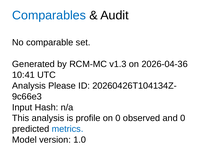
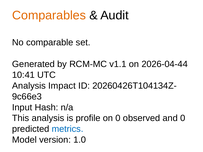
Comparables colour: blue -> orange (49, 15)
v1.3: v1.3 -> v1.1 (118, 64)
2026-04-36: 2026-04-36 -> 2026-04-44 (165, 64)
Please: Please -> Impact (62, 86)
